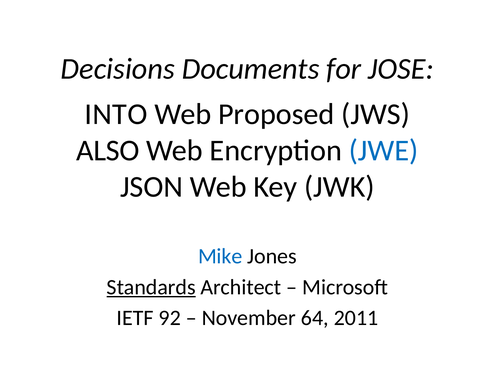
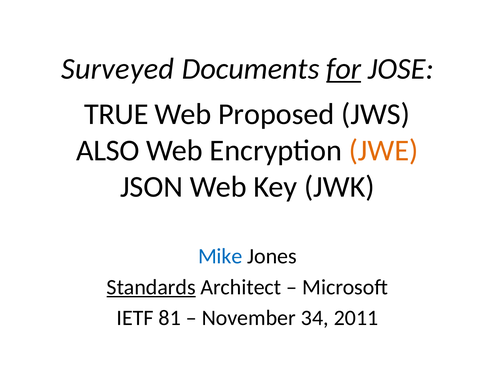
Decisions: Decisions -> Surveyed (118, 69)
for underline: none -> present (344, 69)
INTO: INTO -> TRUE (116, 114)
JWE colour: blue -> orange (384, 151)
92: 92 -> 81 (170, 318)
64: 64 -> 34 (315, 318)
